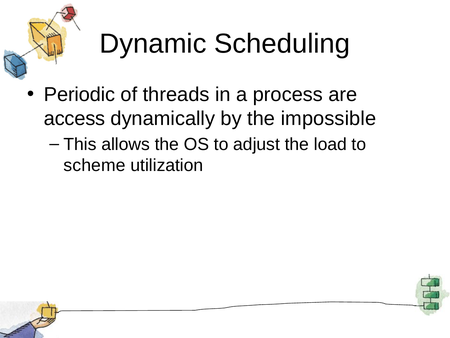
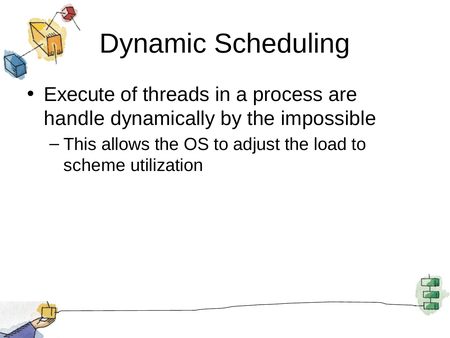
Periodic: Periodic -> Execute (80, 94)
access: access -> handle (74, 118)
